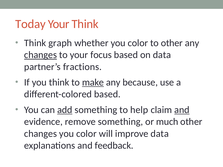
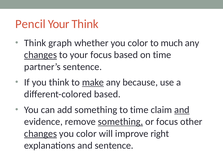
Today: Today -> Pencil (30, 24)
to other: other -> much (172, 43)
on data: data -> time (162, 55)
partner’s fractions: fractions -> sentence (82, 67)
add underline: present -> none (65, 110)
to help: help -> time (139, 110)
something underline: none -> present (120, 122)
or much: much -> focus (167, 122)
changes underline: none -> present (41, 134)
improve data: data -> right (160, 134)
and feedback: feedback -> sentence (114, 146)
